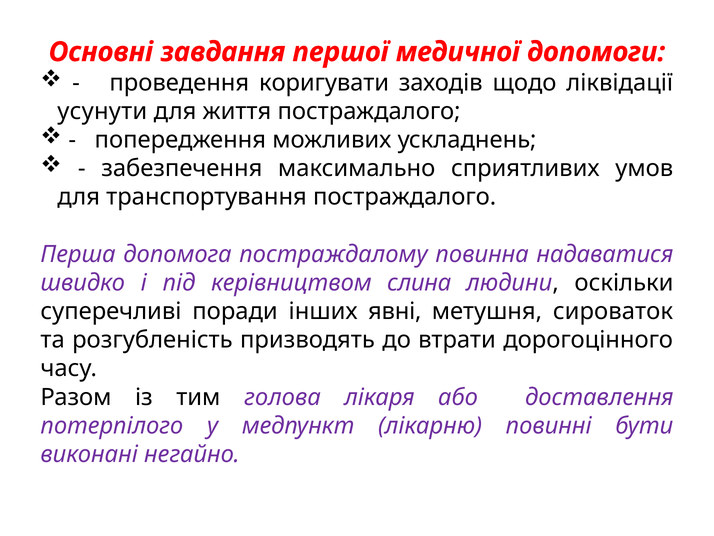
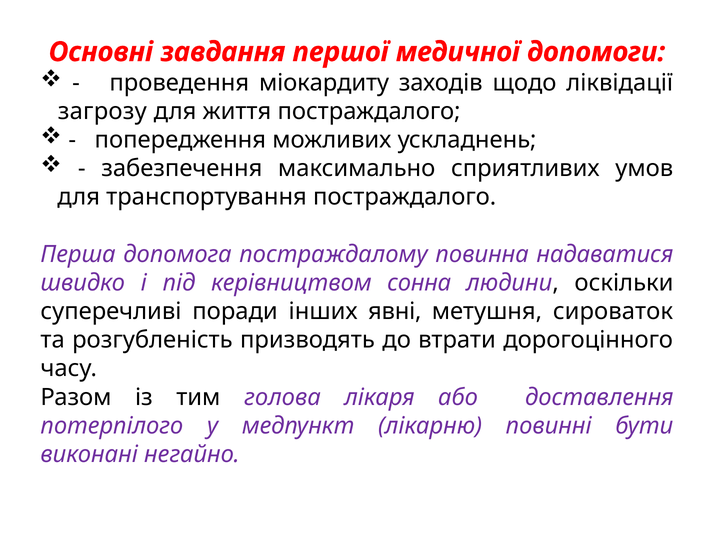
коригувати: коригувати -> міокардиту (324, 83)
усунути: усунути -> загрозу (102, 111)
слина: слина -> сонна (419, 283)
